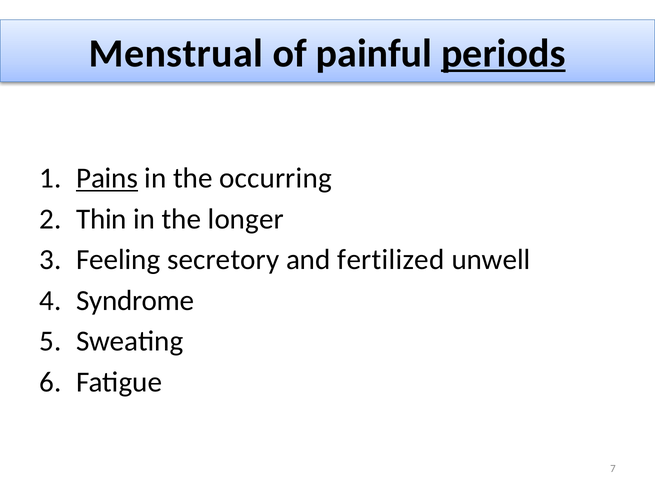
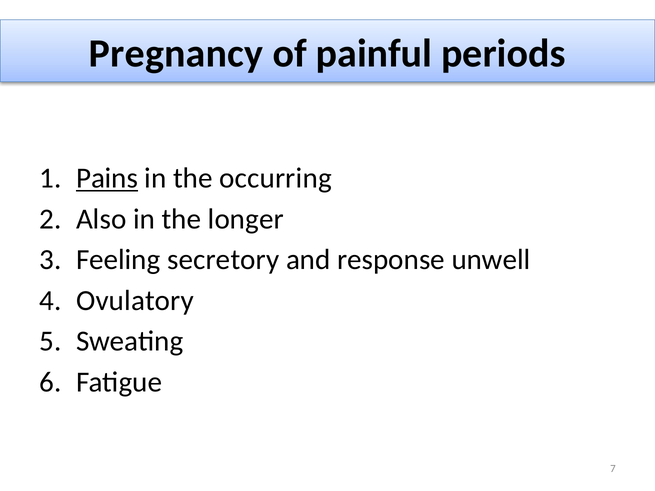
Menstrual: Menstrual -> Pregnancy (176, 54)
periods underline: present -> none (503, 54)
Thin: Thin -> Also (101, 219)
fertilized: fertilized -> response (391, 260)
Syndrome: Syndrome -> Ovulatory (135, 301)
